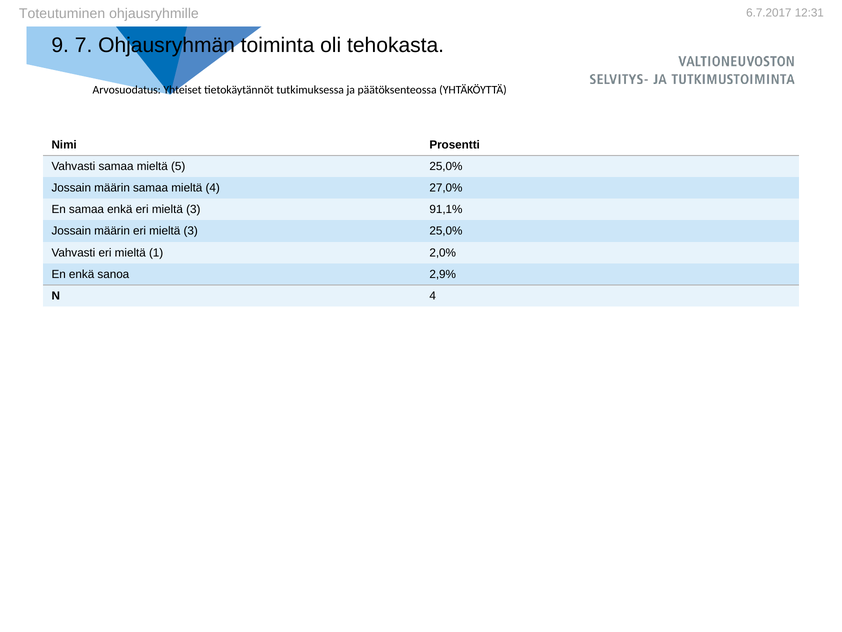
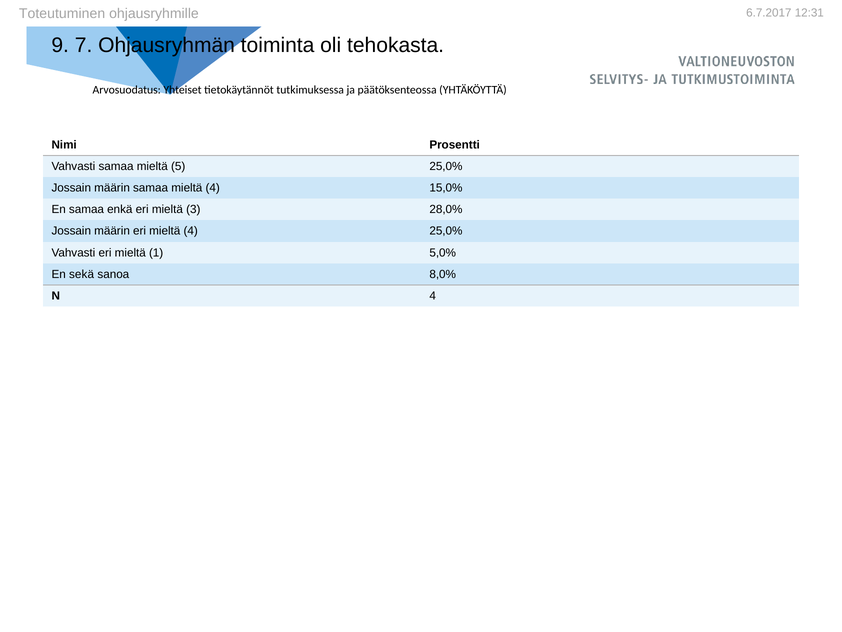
27,0%: 27,0% -> 15,0% (446, 188)
91,1%: 91,1% -> 28,0% (446, 209)
määrin eri mieltä 3: 3 -> 4 (191, 231)
2,0%: 2,0% -> 5,0% (443, 252)
En enkä: enkä -> sekä (82, 274)
2,9%: 2,9% -> 8,0% (443, 274)
